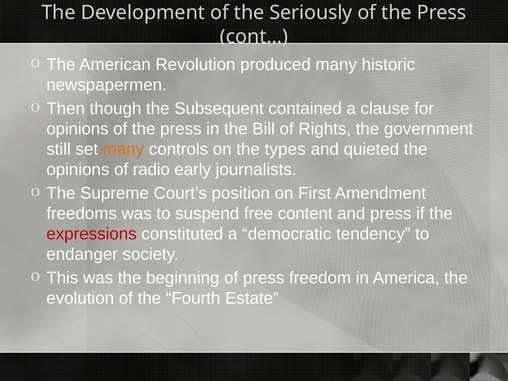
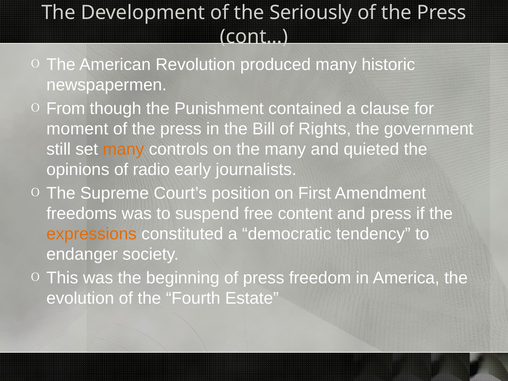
Then: Then -> From (66, 109)
Subsequent: Subsequent -> Punishment (219, 109)
opinions: opinions -> moment (77, 129)
the types: types -> many (285, 149)
expressions colour: red -> orange (92, 234)
